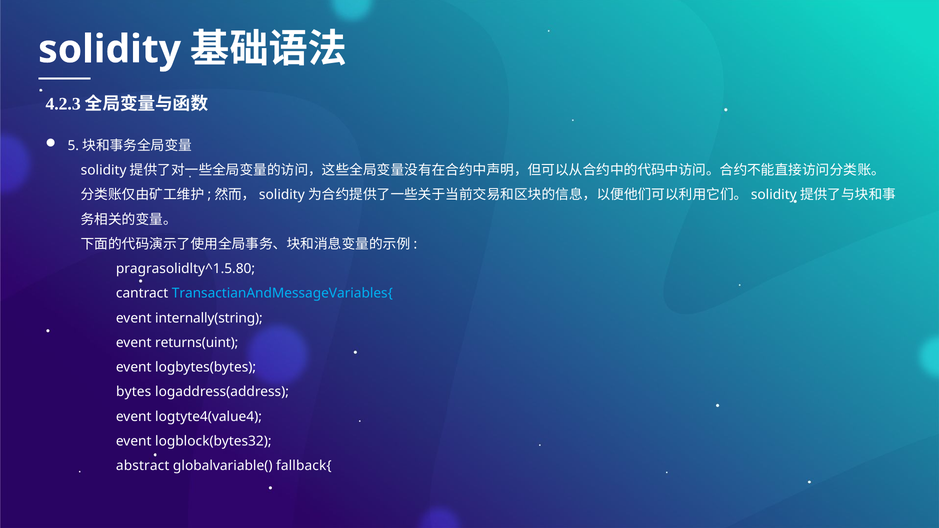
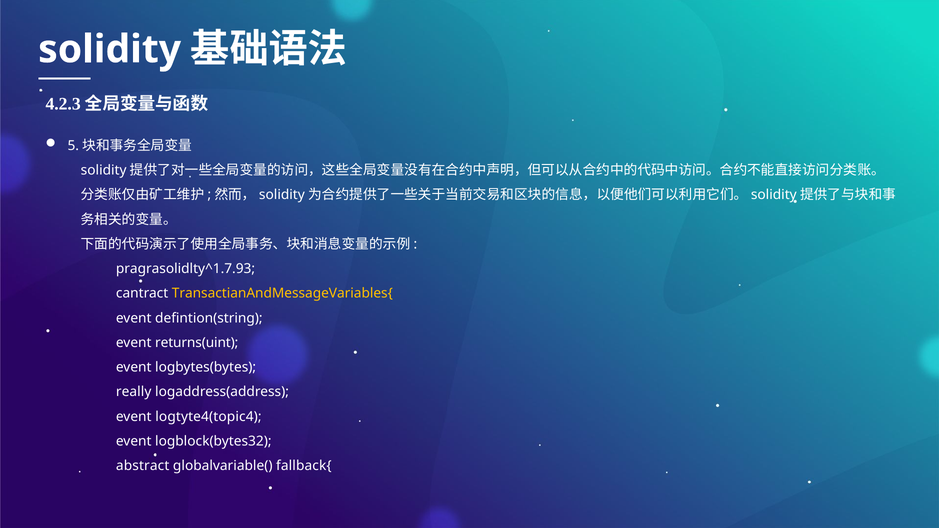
pragrasolidlty^1.5.80: pragrasolidlty^1.5.80 -> pragrasolidlty^1.7.93 (186, 269)
TransactianAndMessageVariables{ colour: light blue -> yellow (282, 294)
internally(string: internally(string -> defintion(string (209, 318)
bytes: bytes -> really (134, 392)
logtyte4(value4: logtyte4(value4 -> logtyte4(topic4 (208, 417)
